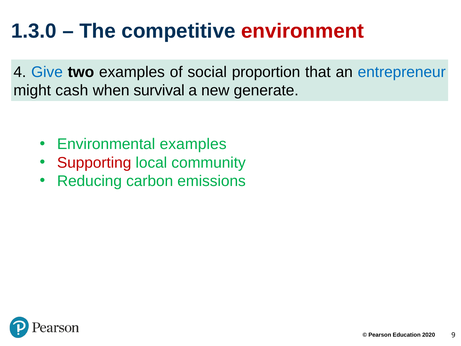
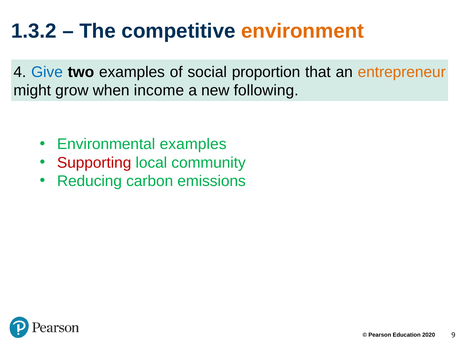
1.3.0: 1.3.0 -> 1.3.2 (34, 31)
environment colour: red -> orange (303, 31)
entrepreneur colour: blue -> orange (402, 72)
cash: cash -> grow (72, 90)
survival: survival -> income (159, 90)
generate: generate -> following (266, 90)
